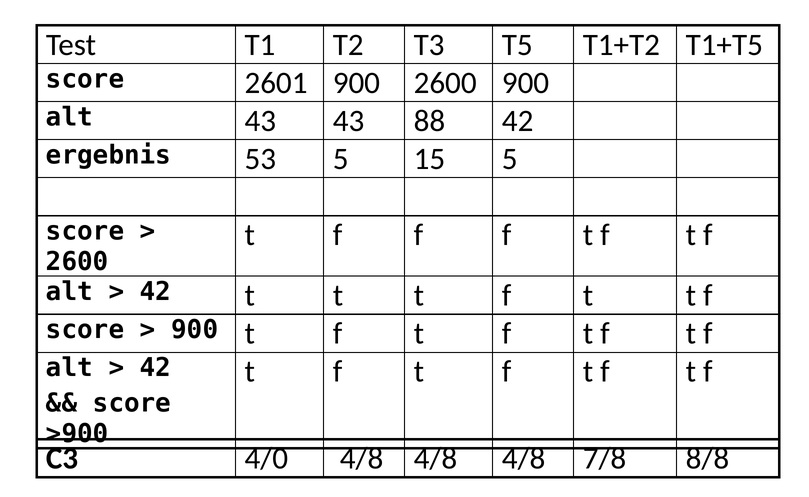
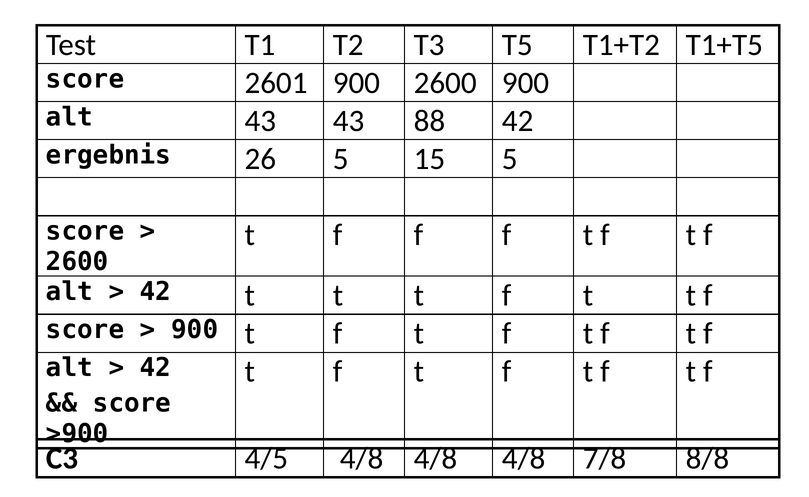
53: 53 -> 26 (260, 159)
4/0: 4/0 -> 4/5 (266, 458)
